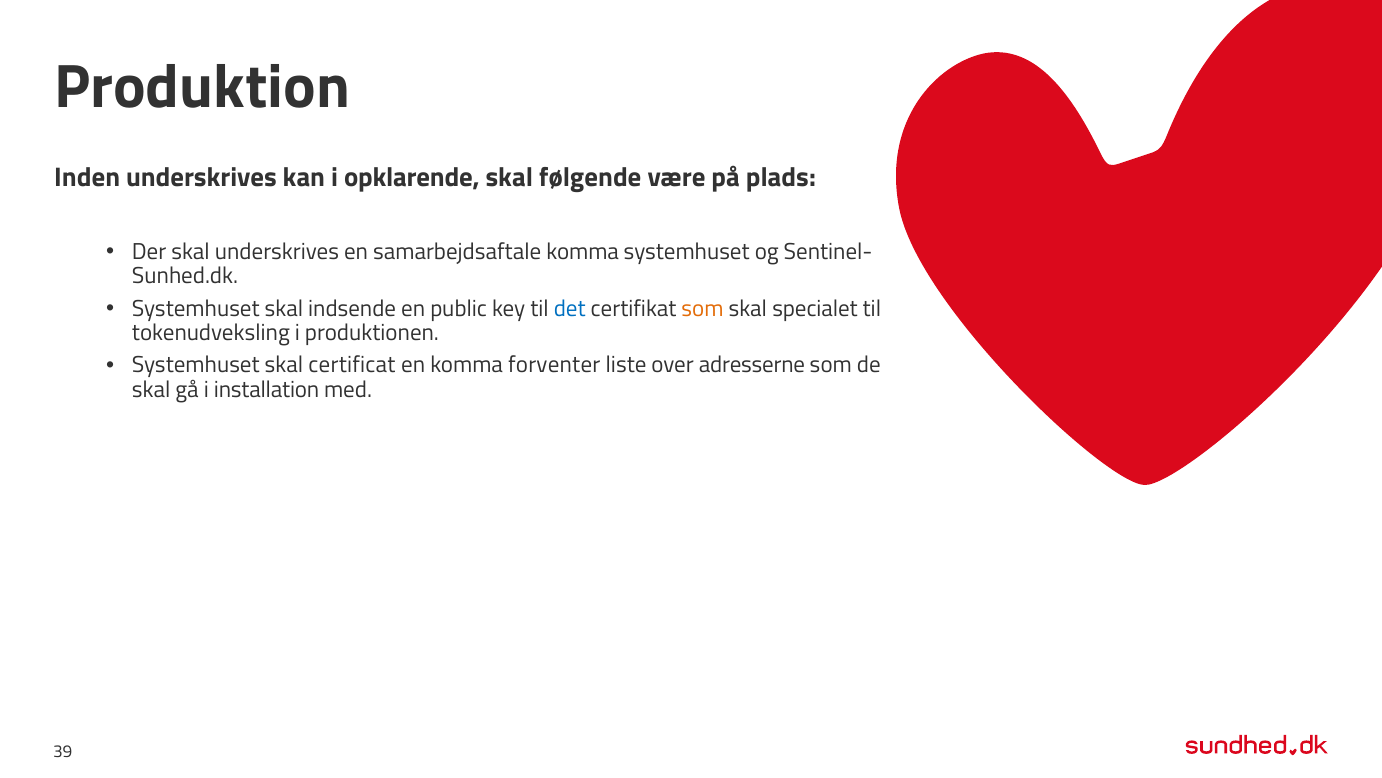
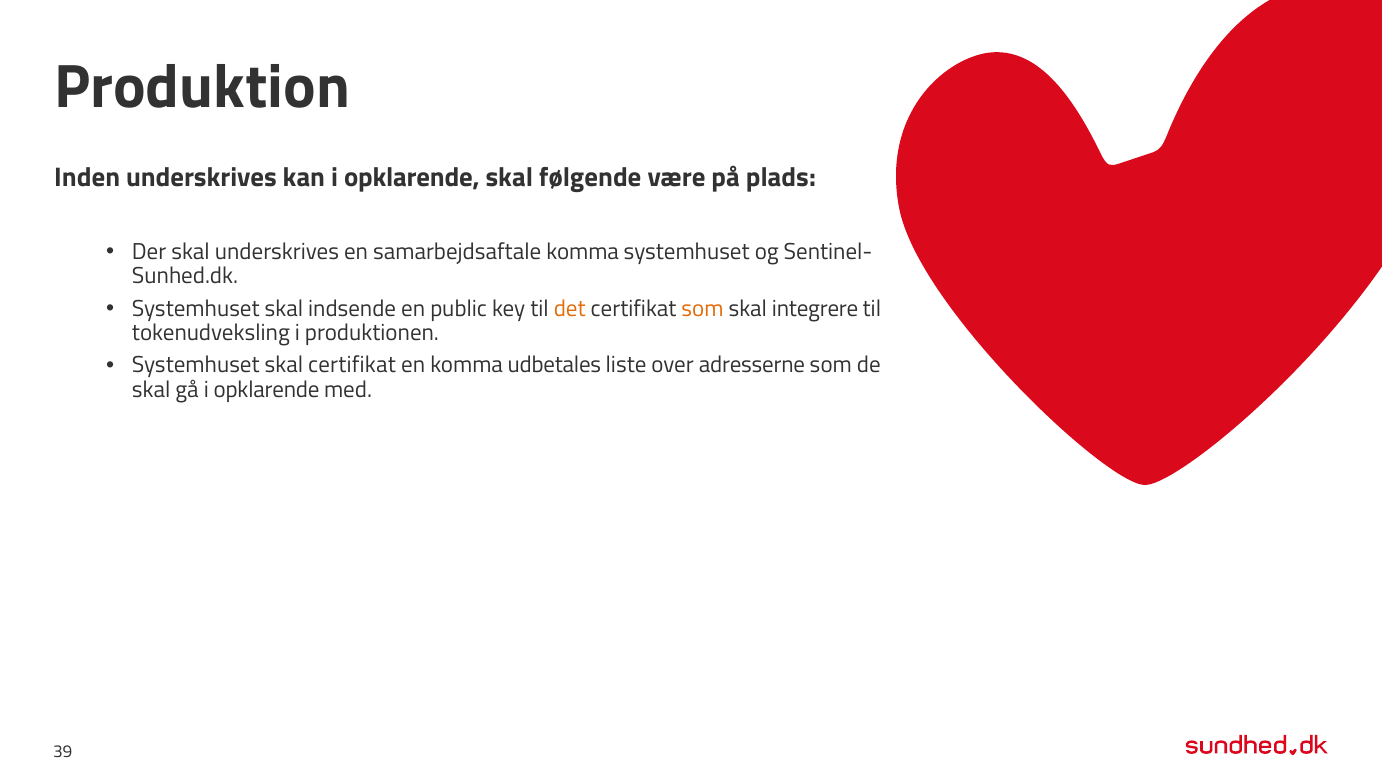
det colour: blue -> orange (570, 308)
specialet: specialet -> integrere (815, 308)
skal certificat: certificat -> certifikat (352, 365)
forventer: forventer -> udbetales (554, 365)
gå i installation: installation -> opklarende (267, 390)
